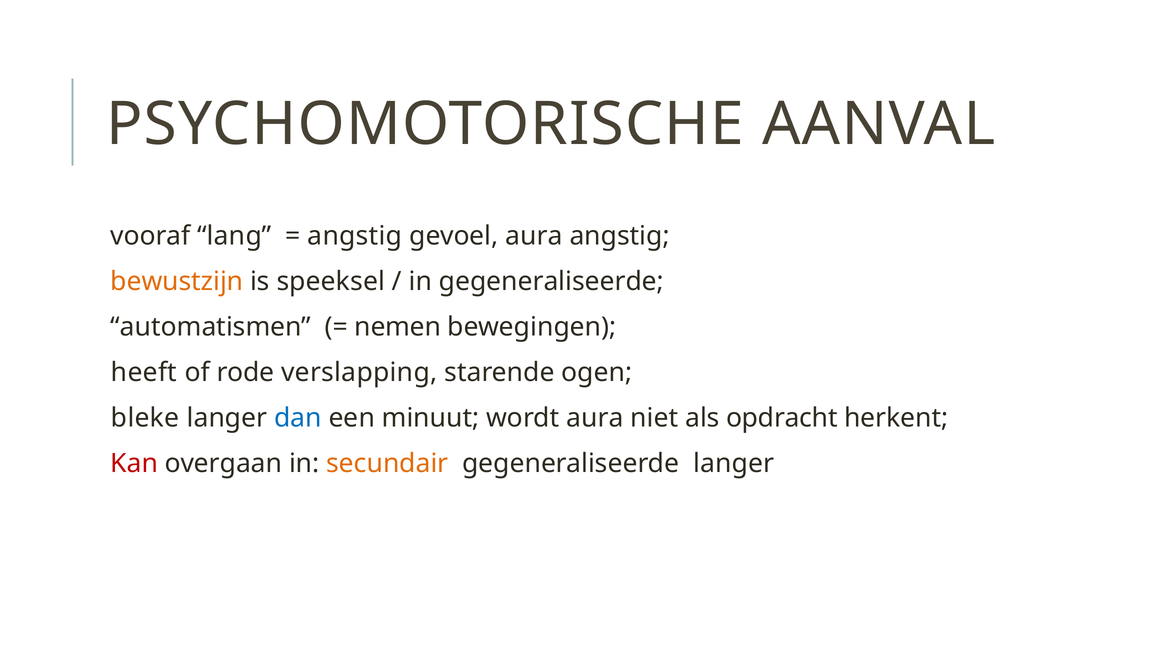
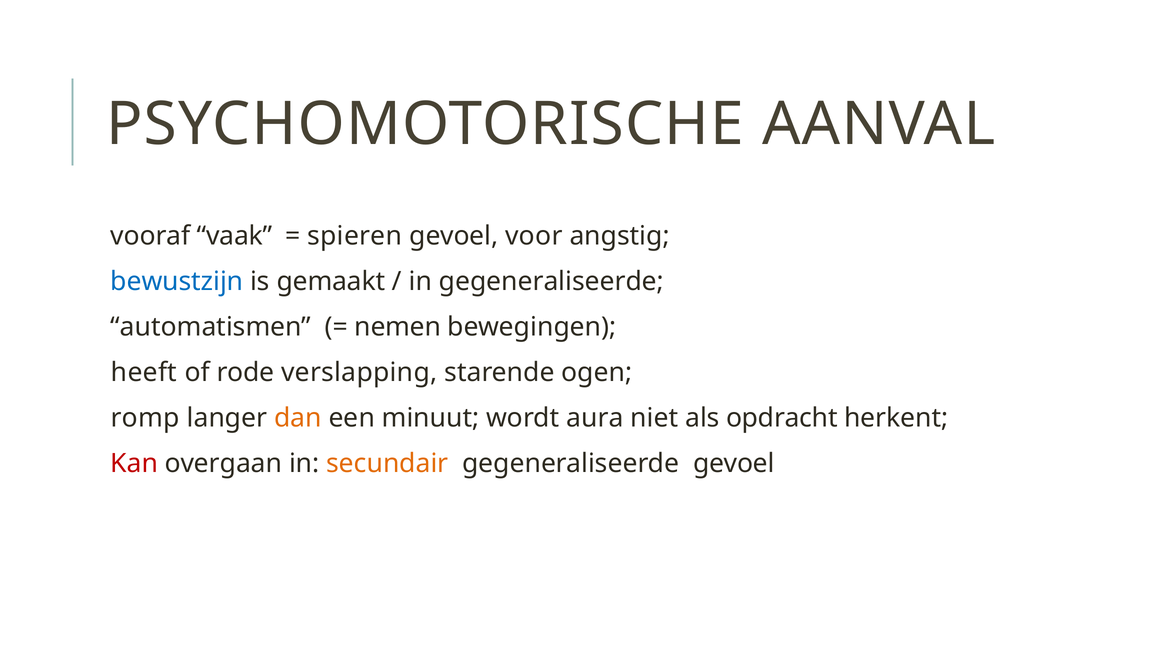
lang: lang -> vaak (235, 236)
angstig: angstig -> spieren (355, 236)
gevoel aura: aura -> voor (534, 236)
bewustzijn colour: orange -> blue (177, 282)
speeksel: speeksel -> gemaakt (331, 282)
bleke: bleke -> romp (145, 418)
dan colour: blue -> orange (298, 418)
gegeneraliseerde langer: langer -> gevoel (734, 464)
